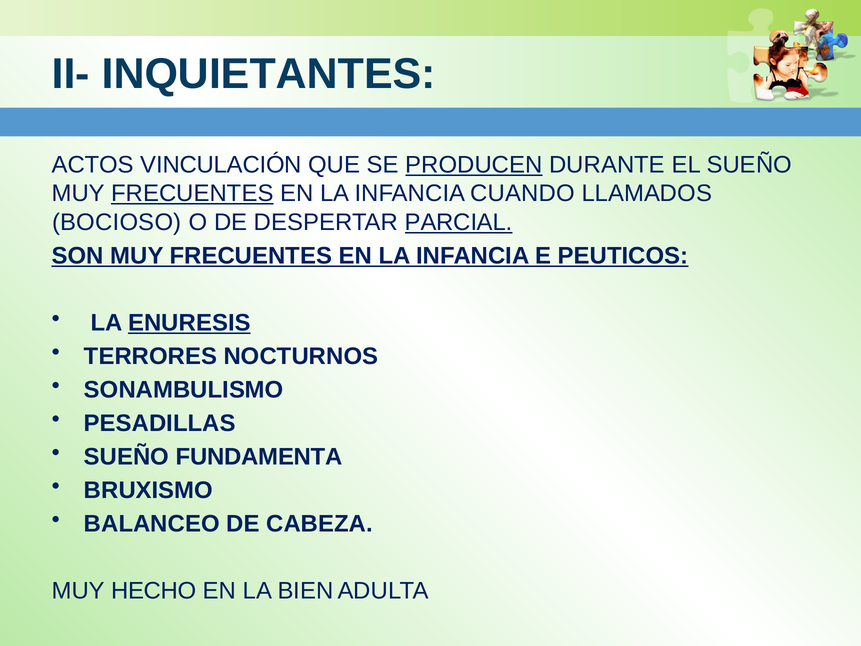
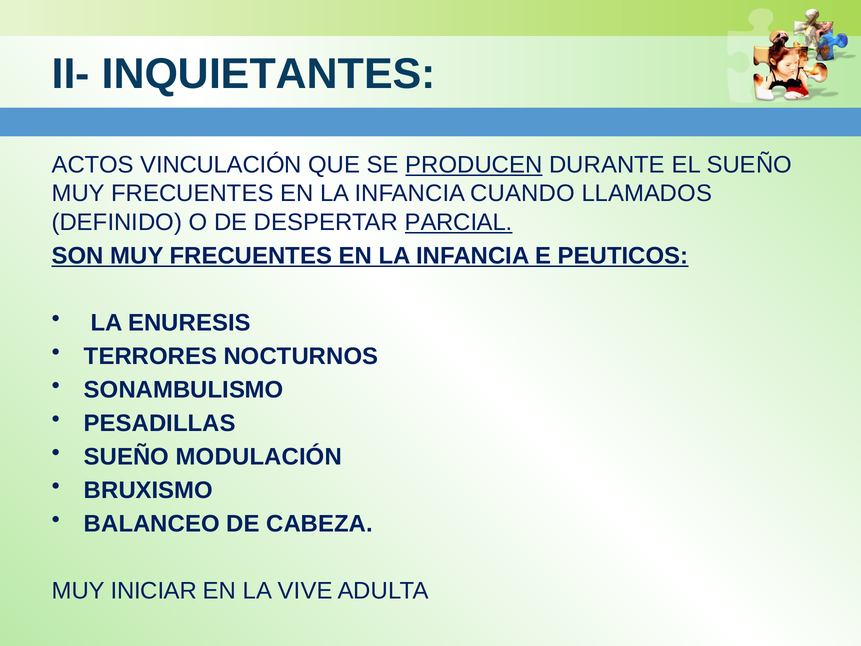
FRECUENTES underline: present -> none (192, 193)
BOCIOSO: BOCIOSO -> DEFINIDO (117, 222)
ENURESIS underline: present -> none (189, 323)
FUNDAMENTA: FUNDAMENTA -> MODULACIÓN (259, 457)
HECHO: HECHO -> INICIAR (154, 591)
BIEN: BIEN -> VIVE (305, 591)
